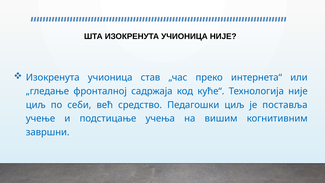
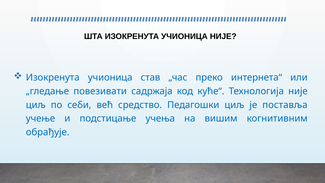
фронталној: фронталној -> повезивати (100, 91)
завршни: завршни -> обрађује (48, 132)
